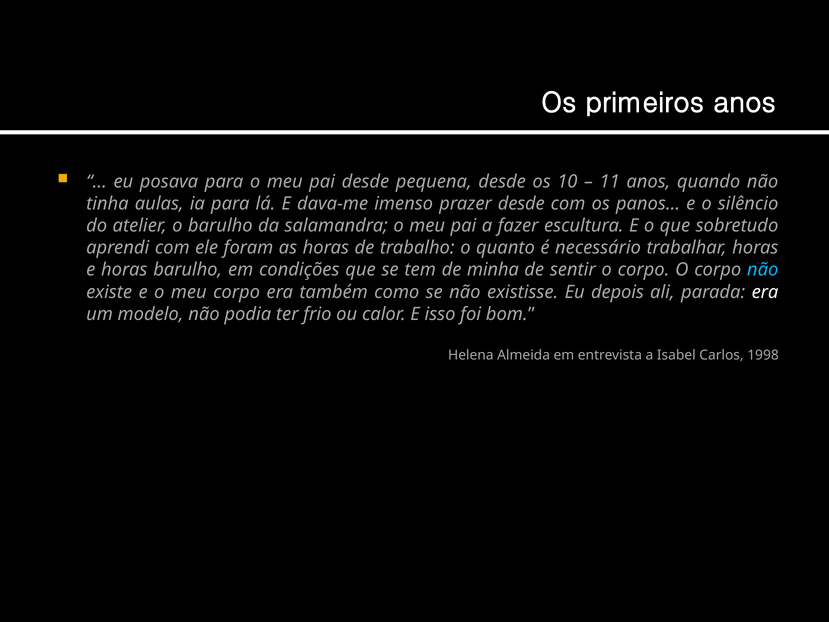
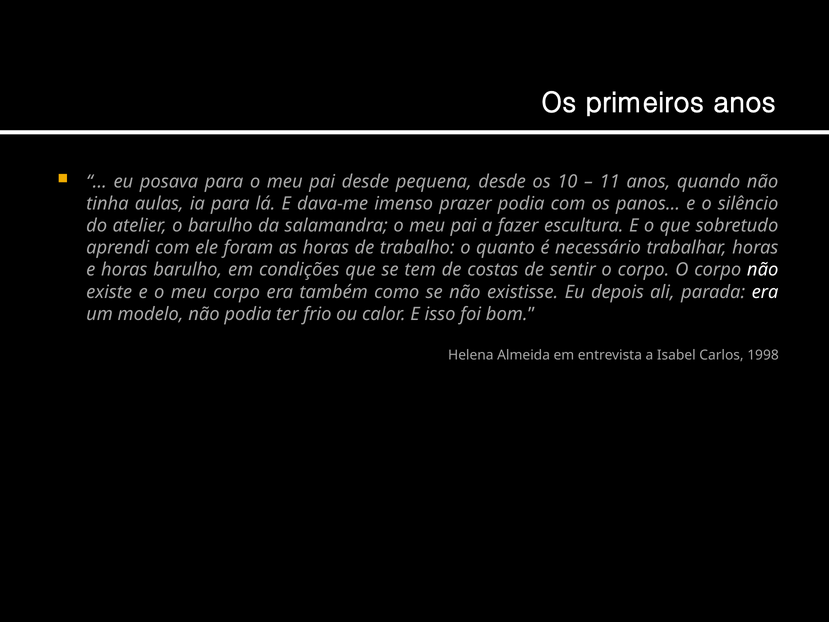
prazer desde: desde -> podia (521, 204)
minha: minha -> costas (493, 270)
não colour: light blue -> white (763, 270)
